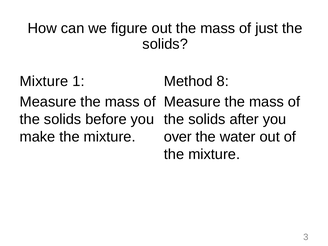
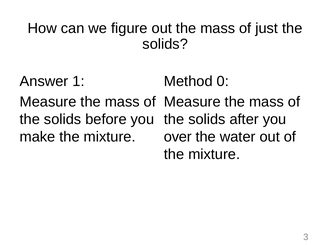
Mixture: Mixture -> Answer (44, 81)
8: 8 -> 0 (223, 81)
